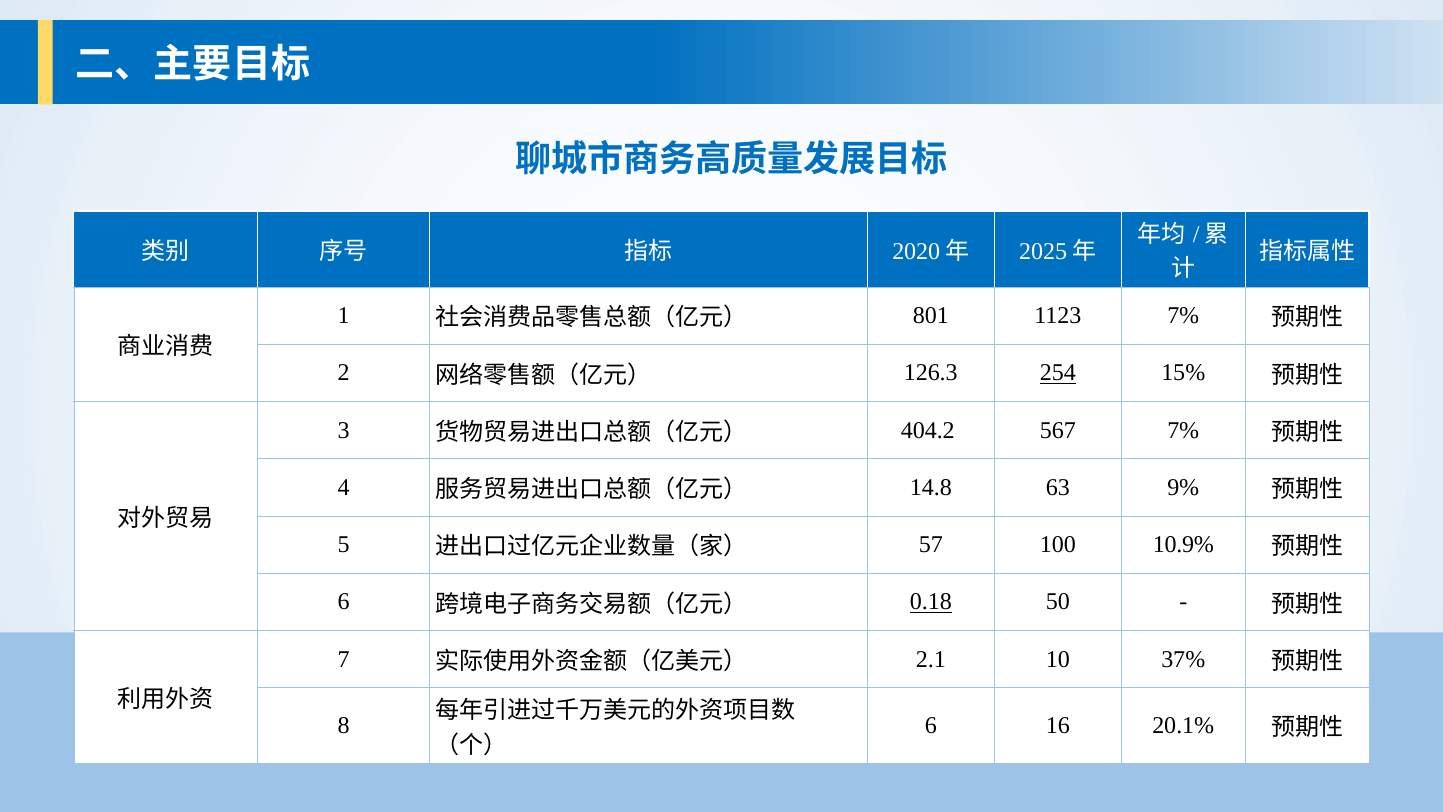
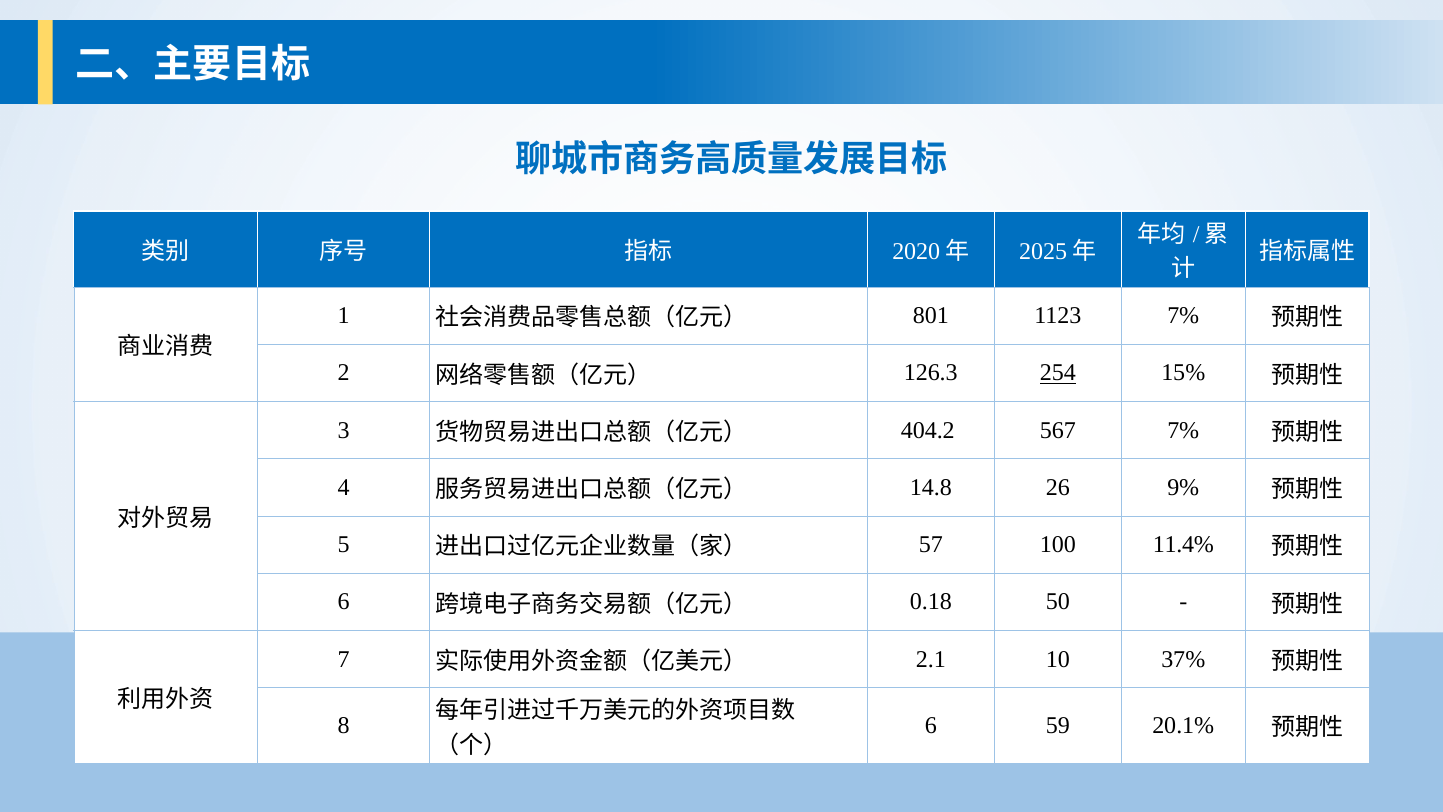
63: 63 -> 26 (1058, 487)
10.9%: 10.9% -> 11.4% (1183, 544)
0.18 underline: present -> none (931, 602)
16: 16 -> 59 (1058, 725)
